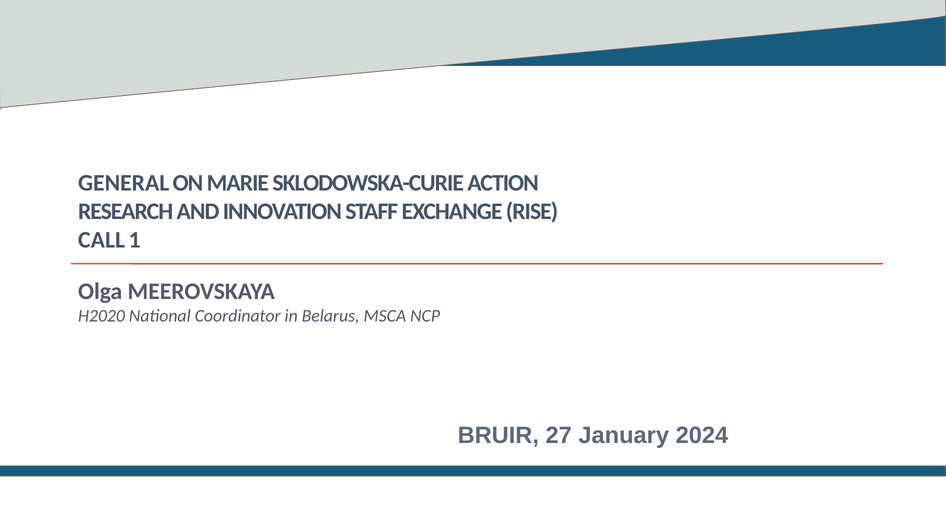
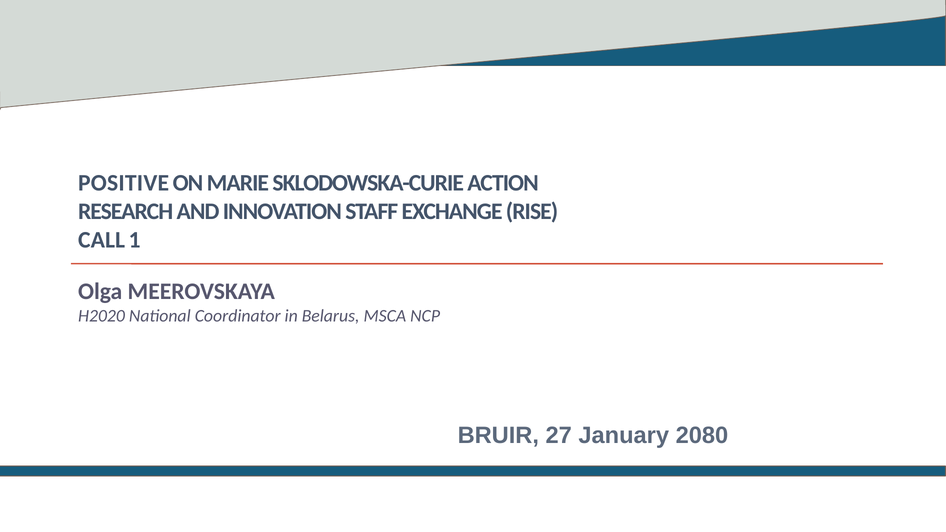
GENERAL: GENERAL -> POSITIVE (124, 183)
2024: 2024 -> 2080 (702, 436)
